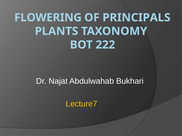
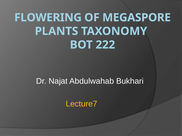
PRINCIPALS: PRINCIPALS -> MEGASPORE (137, 18)
